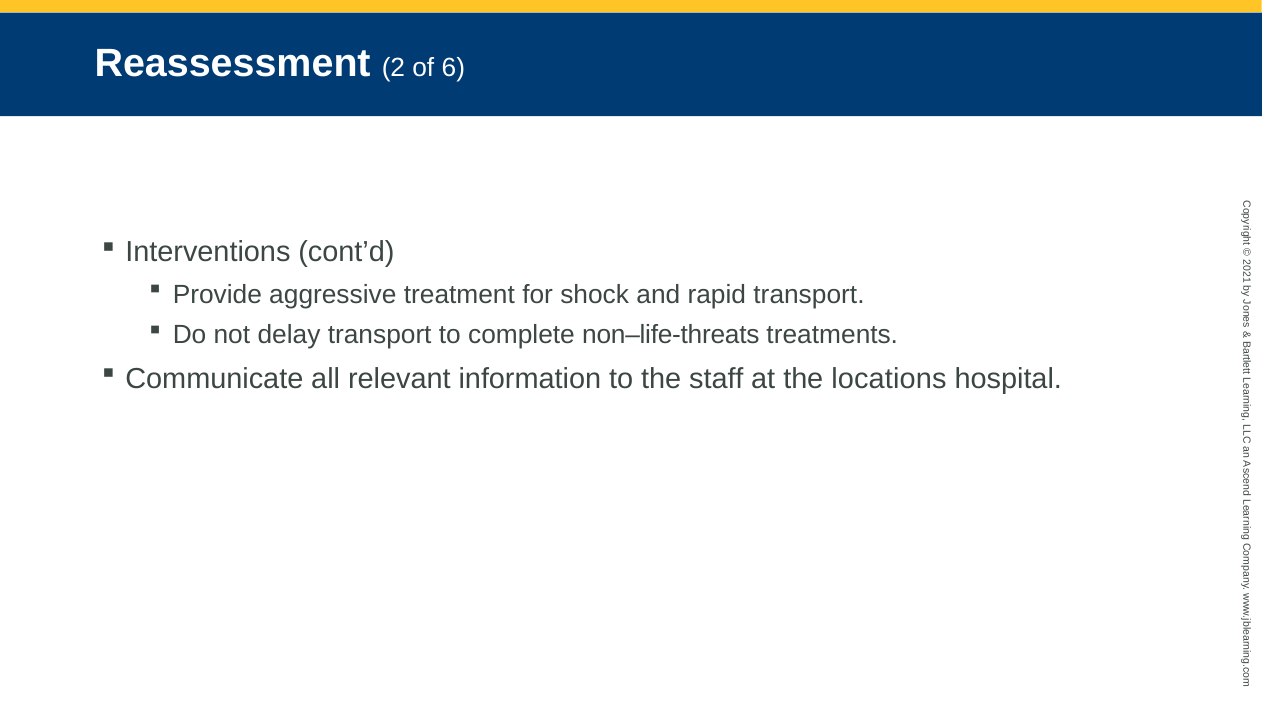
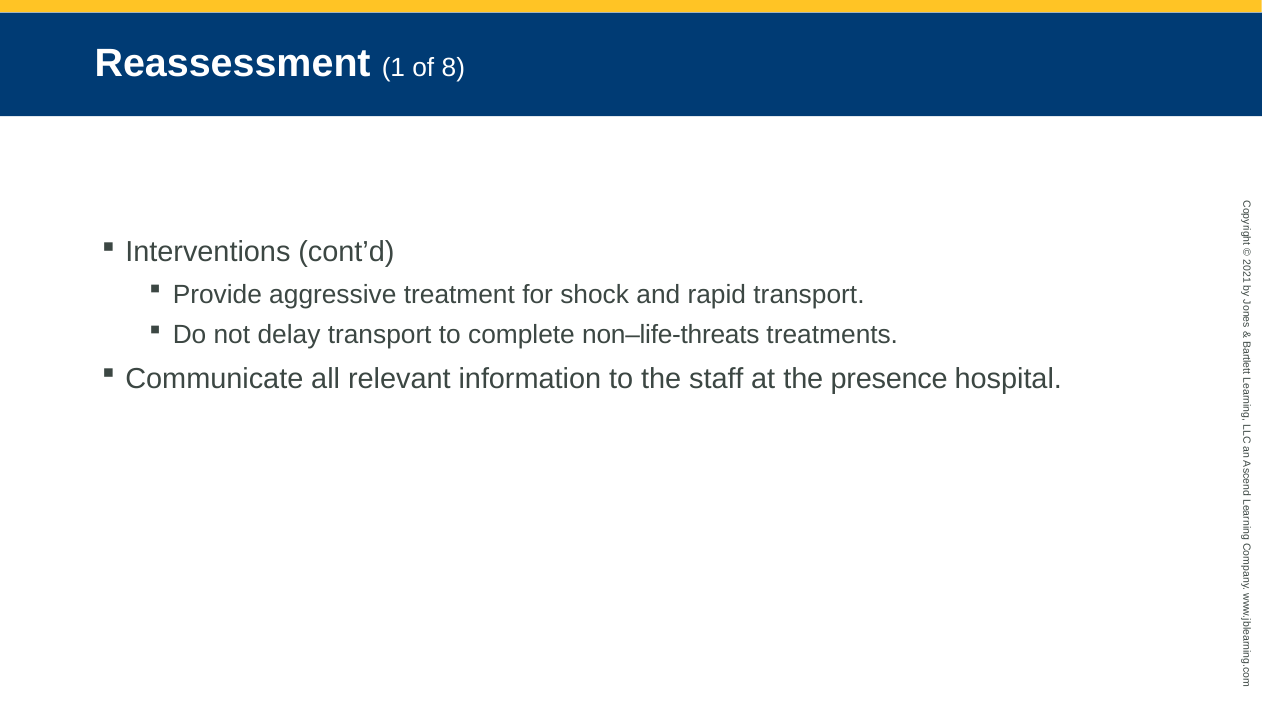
Reassessment 2: 2 -> 1 (393, 68)
6: 6 -> 8 (453, 68)
locations: locations -> presence (889, 379)
